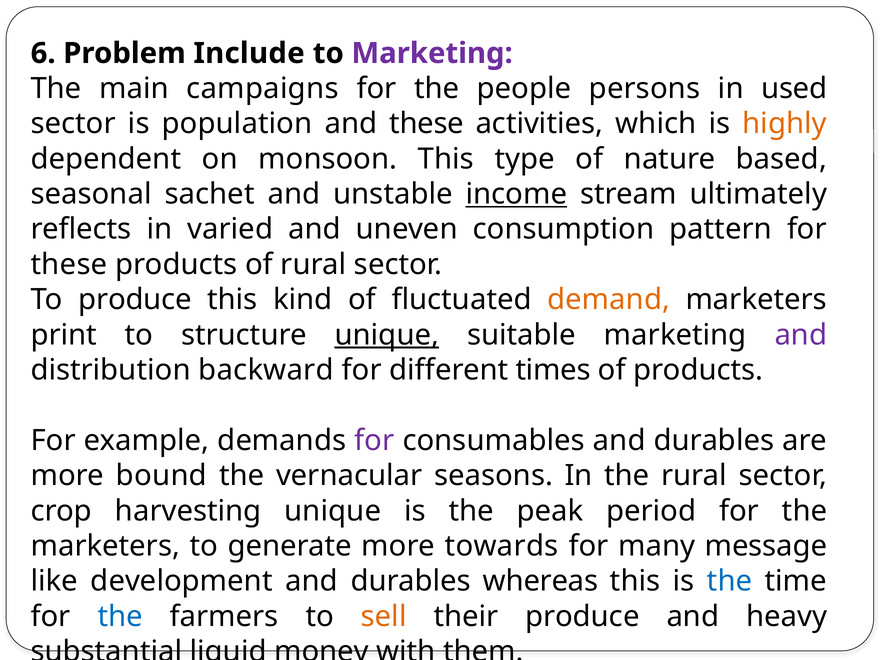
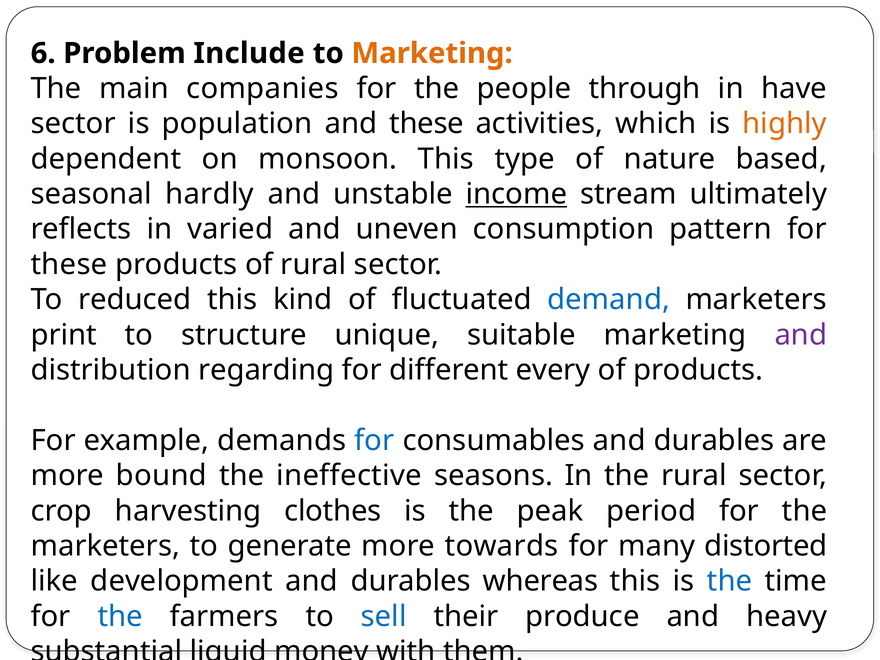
Marketing colour: purple -> orange (432, 53)
campaigns: campaigns -> companies (263, 89)
persons: persons -> through (645, 89)
used: used -> have (794, 89)
sachet: sachet -> hardly (210, 194)
To produce: produce -> reduced (135, 300)
demand colour: orange -> blue (609, 300)
unique underline: present -> none (387, 335)
backward: backward -> regarding (266, 370)
times: times -> every (553, 370)
for colour: purple -> blue (374, 441)
vernacular: vernacular -> ineffective (349, 476)
harvesting unique: unique -> clothes (333, 511)
message: message -> distorted (766, 546)
sell colour: orange -> blue (384, 617)
